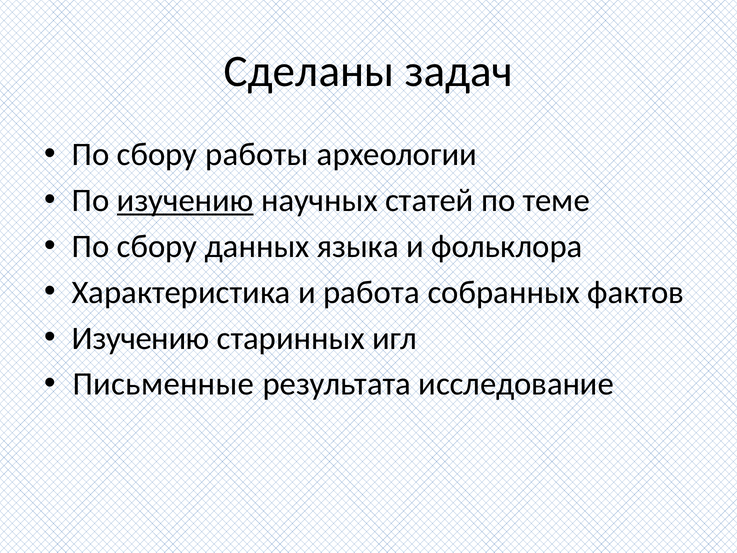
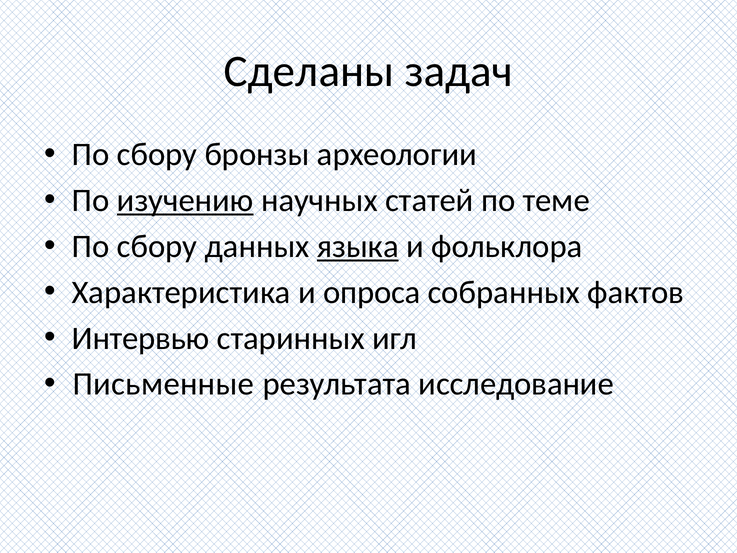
работы: работы -> бронзы (257, 155)
языка underline: none -> present (358, 246)
работа: работа -> опроса (372, 292)
Изучению: Изучению -> Интервью (141, 338)
